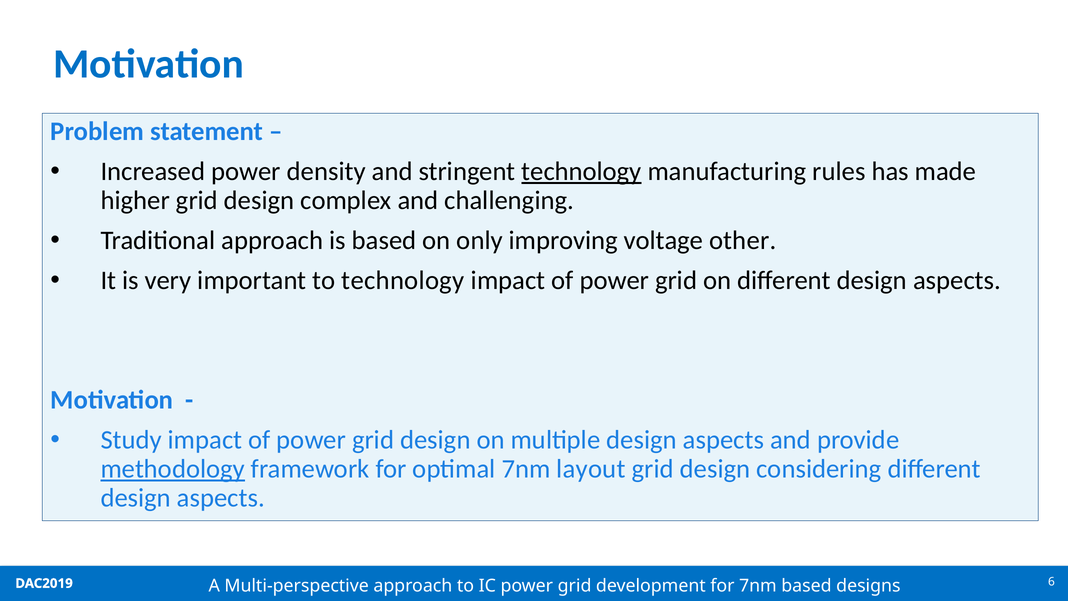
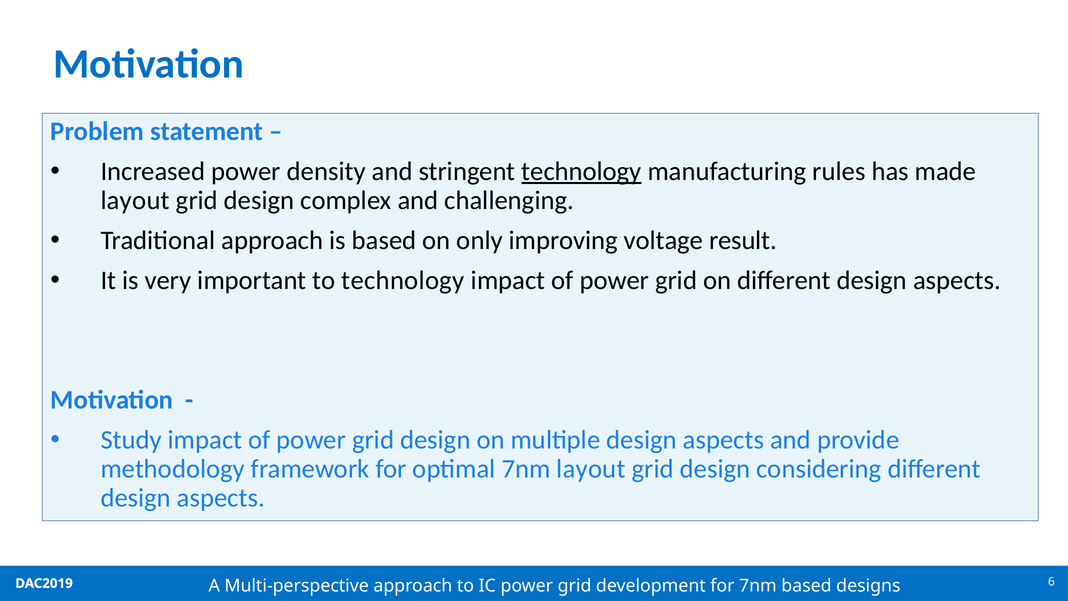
higher: higher -> layout (135, 200)
other: other -> result (743, 240)
methodology underline: present -> none (173, 469)
